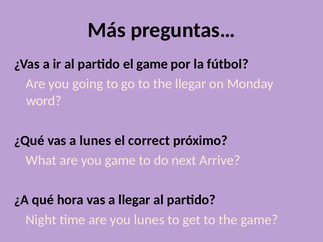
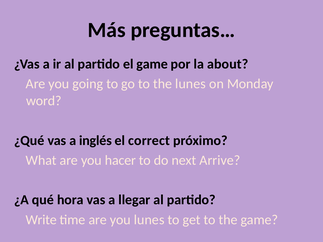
fútbol: fútbol -> about (228, 64)
the llegar: llegar -> lunes (191, 84)
a lunes: lunes -> inglés (96, 141)
you game: game -> hacer (120, 160)
Night: Night -> Write (41, 220)
